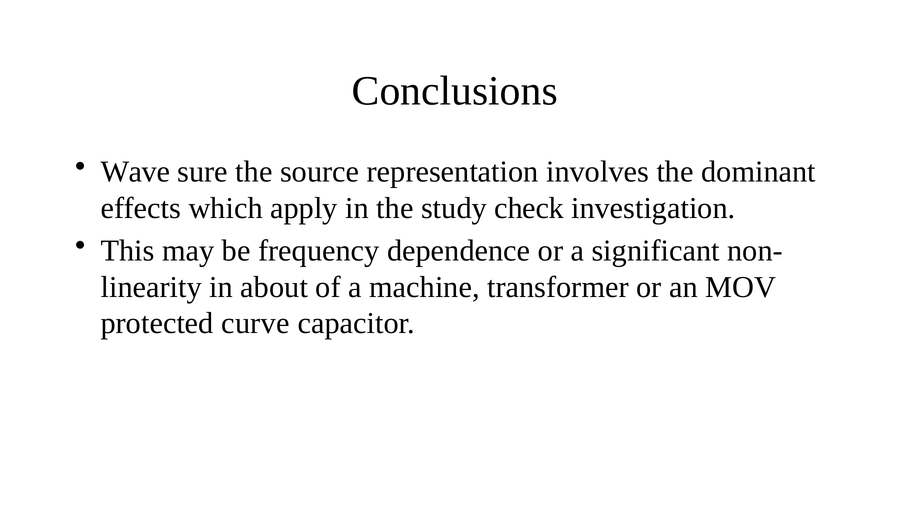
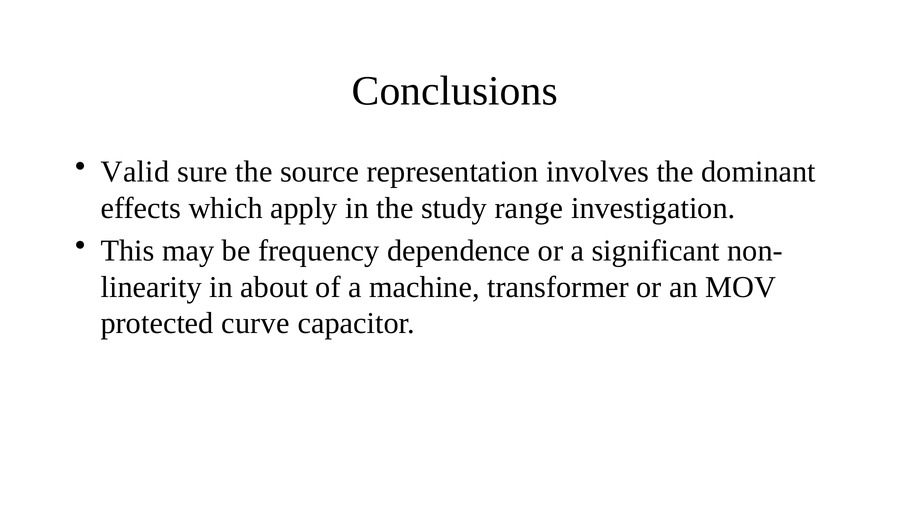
Wave: Wave -> Valid (135, 172)
check: check -> range (529, 208)
